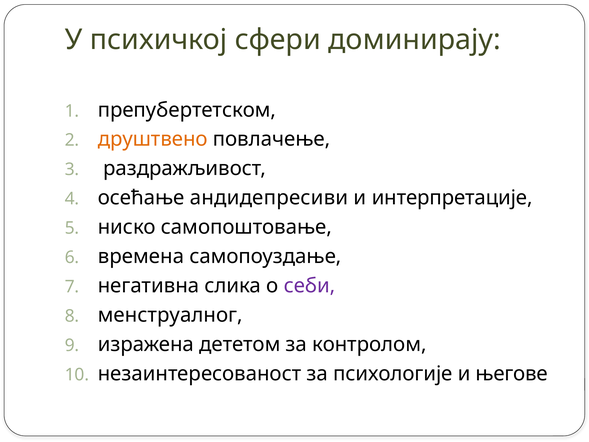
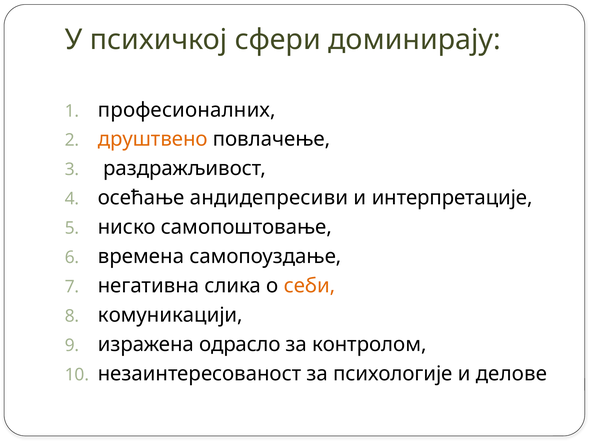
препубертетском: препубертетском -> професионалних (187, 110)
себи colour: purple -> orange (310, 286)
менструалног: менструалног -> комуникацији (170, 315)
дететом: дететом -> одрасло (240, 344)
његове: његове -> делове (511, 373)
